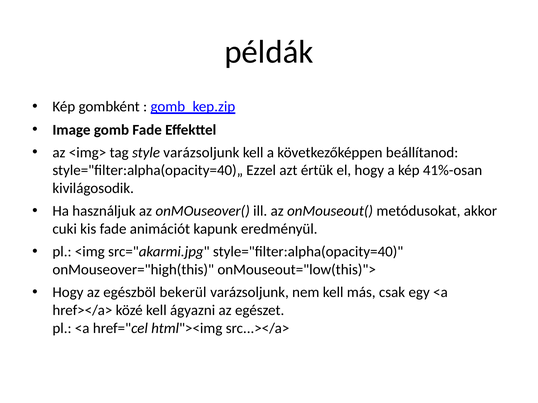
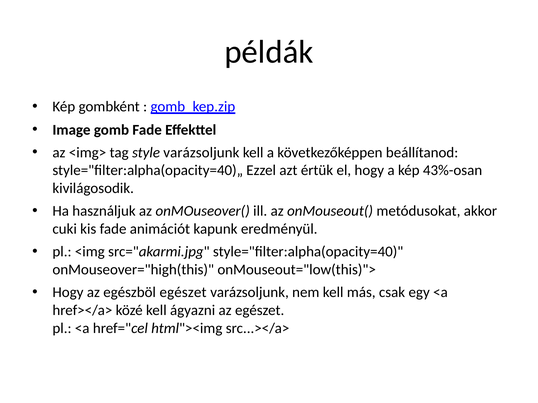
41%-osan: 41%-osan -> 43%-osan (453, 171)
egészböl bekerül: bekerül -> egészet (183, 293)
